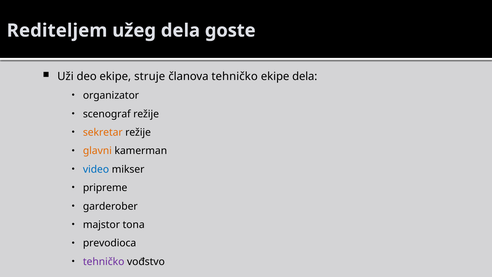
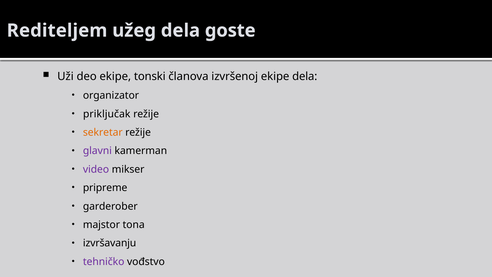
struje: struje -> tonski (150, 76)
članova tehničko: tehničko -> izvršenoj (235, 76)
scenograf: scenograf -> priključak (107, 114)
glavni colour: orange -> purple (97, 151)
video colour: blue -> purple (96, 169)
prevodioca: prevodioca -> izvršavanju (110, 243)
